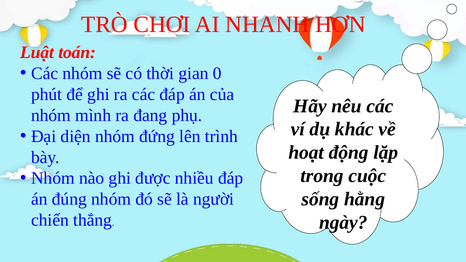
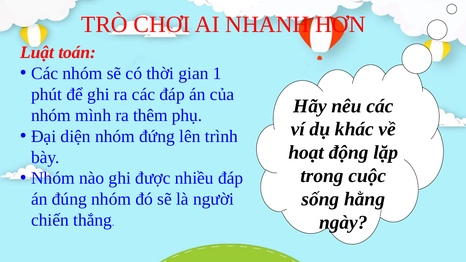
0: 0 -> 1 (217, 73)
đang: đang -> thêm (150, 115)
